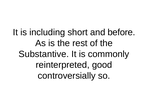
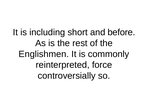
Substantive: Substantive -> Englishmen (44, 54)
good: good -> force (102, 65)
